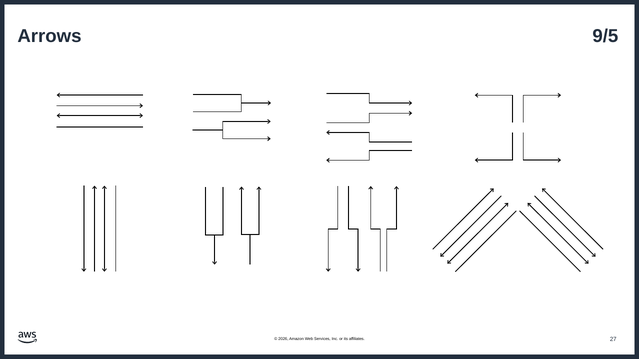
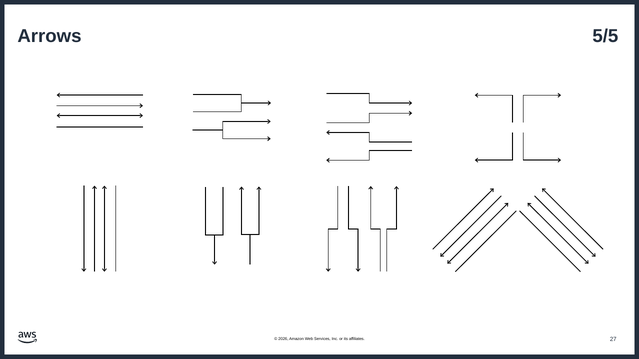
9/5: 9/5 -> 5/5 (605, 36)
